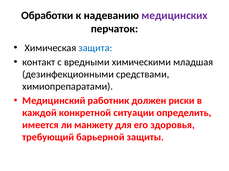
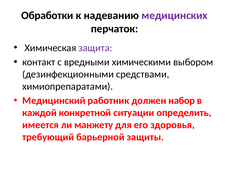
защита colour: blue -> purple (95, 48)
младшая: младшая -> выбором (193, 62)
риски: риски -> набор (182, 101)
